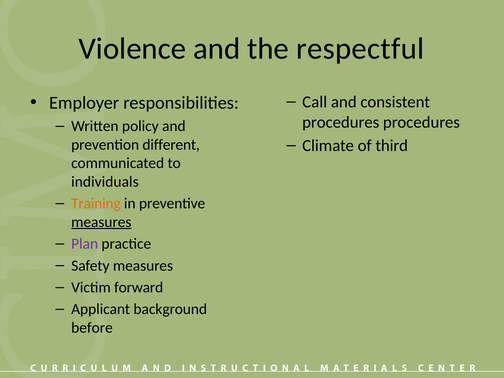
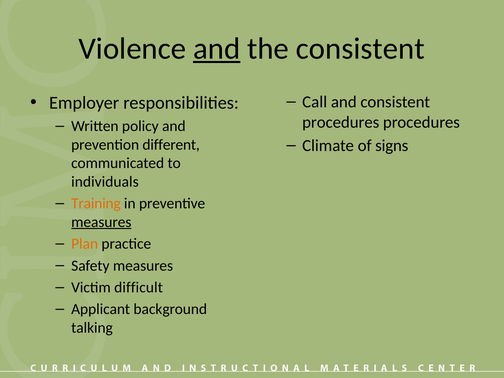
and underline: none -> present (217, 49)
the respectful: respectful -> consistent (360, 49)
third: third -> signs (392, 146)
Plan colour: purple -> orange (85, 244)
forward: forward -> difficult (139, 287)
before: before -> talking (92, 328)
